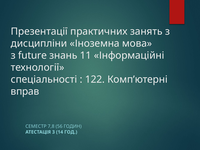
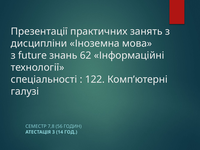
11: 11 -> 62 (86, 55)
вправ: вправ -> галузі (25, 91)
